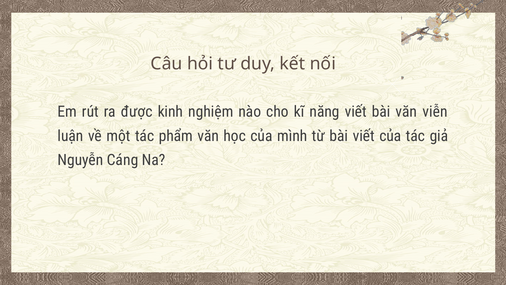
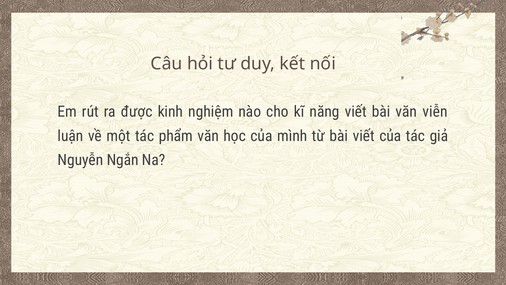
Cáng: Cáng -> Ngắn (123, 160)
